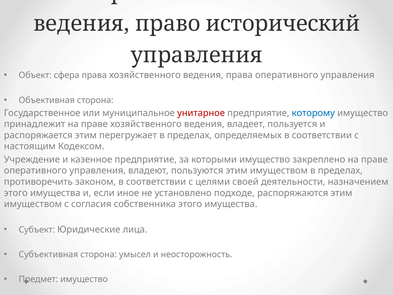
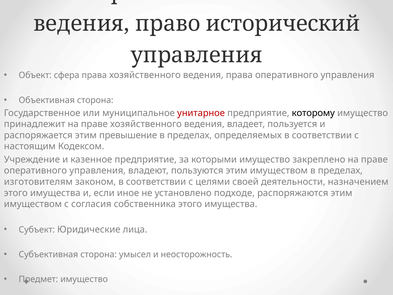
которому colour: blue -> black (313, 113)
перегружает: перегружает -> превышение (128, 135)
противоречить: противоречить -> изготовителям (38, 182)
